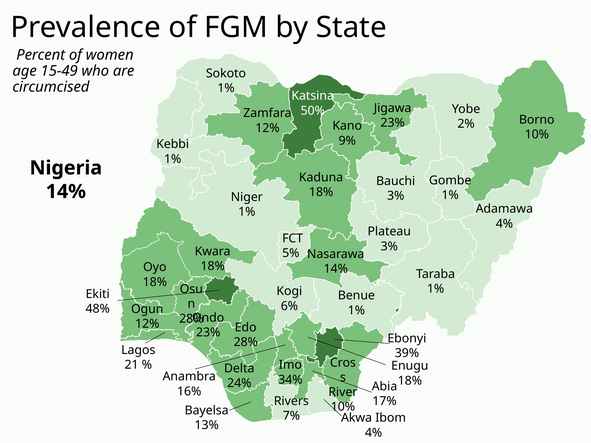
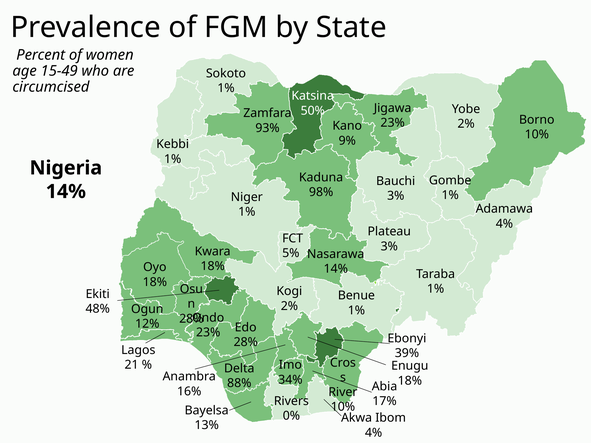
12%: 12% -> 93% (267, 128)
18%: 18% -> 98% (321, 192)
6%: 6% -> 2% (289, 306)
24%: 24% -> 88% (239, 383)
7%: 7% -> 0% (291, 416)
